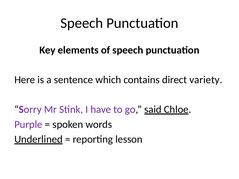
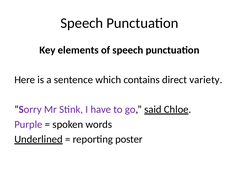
lesson: lesson -> poster (129, 139)
